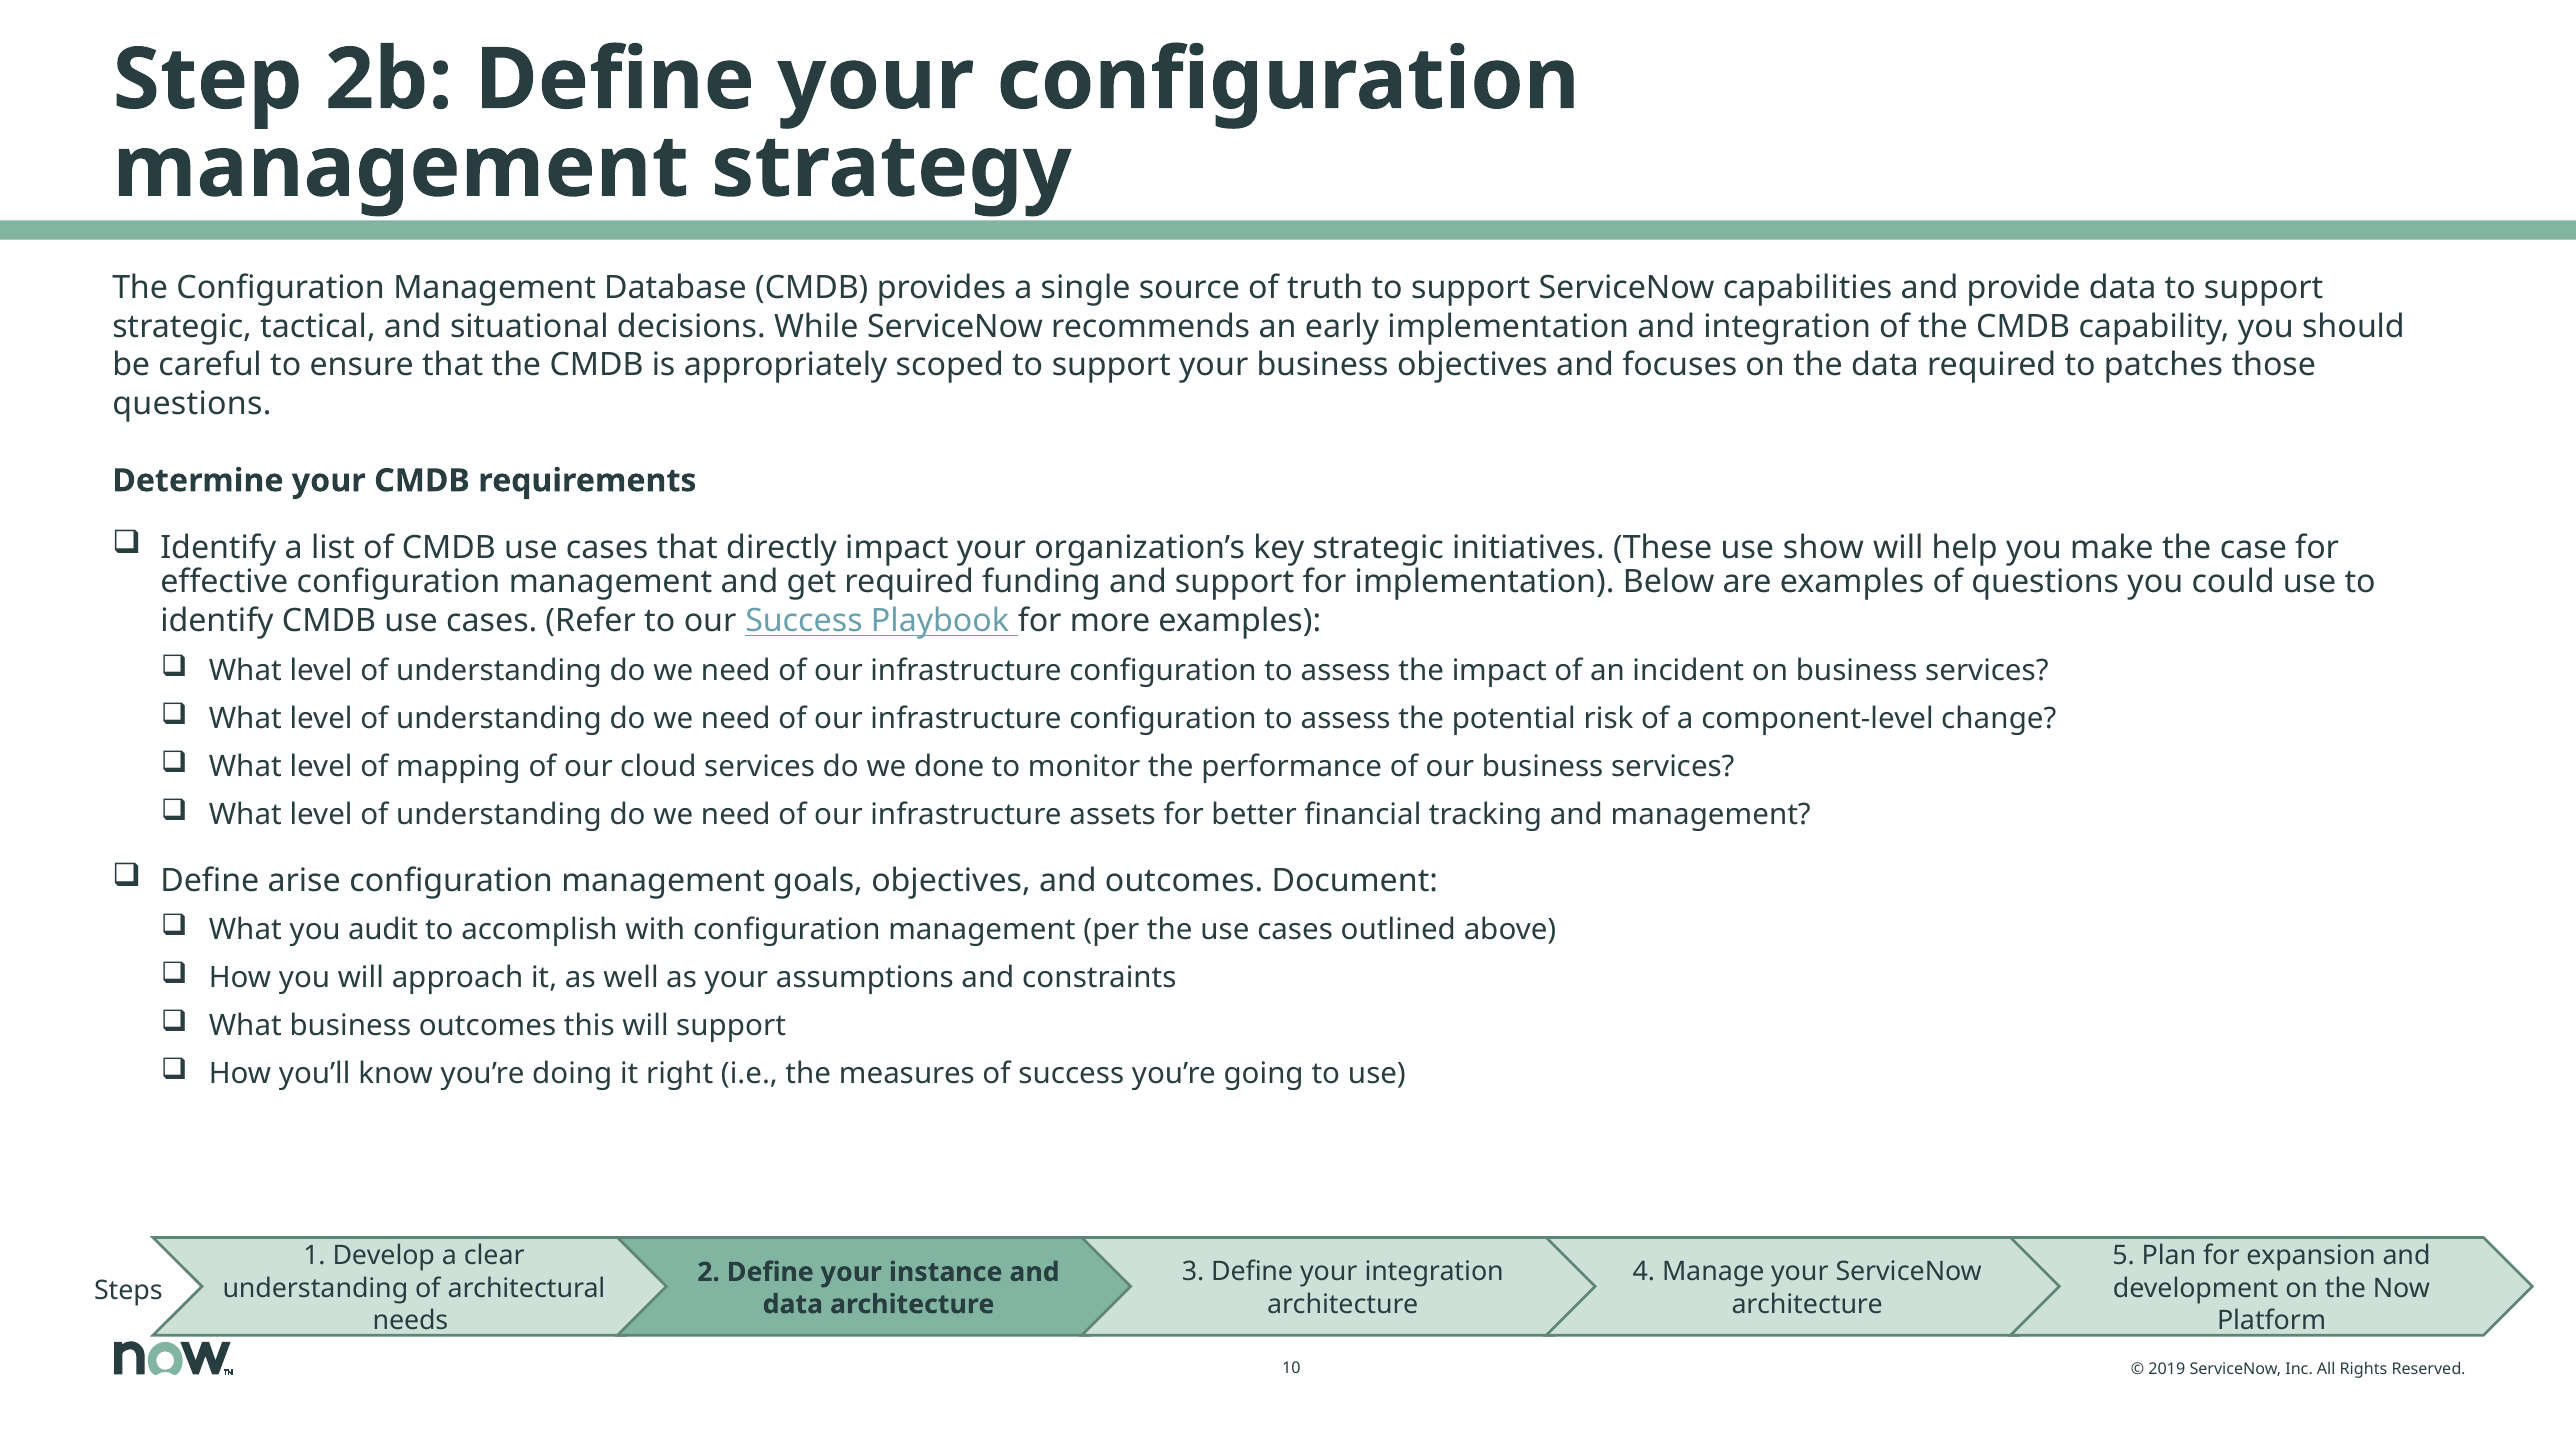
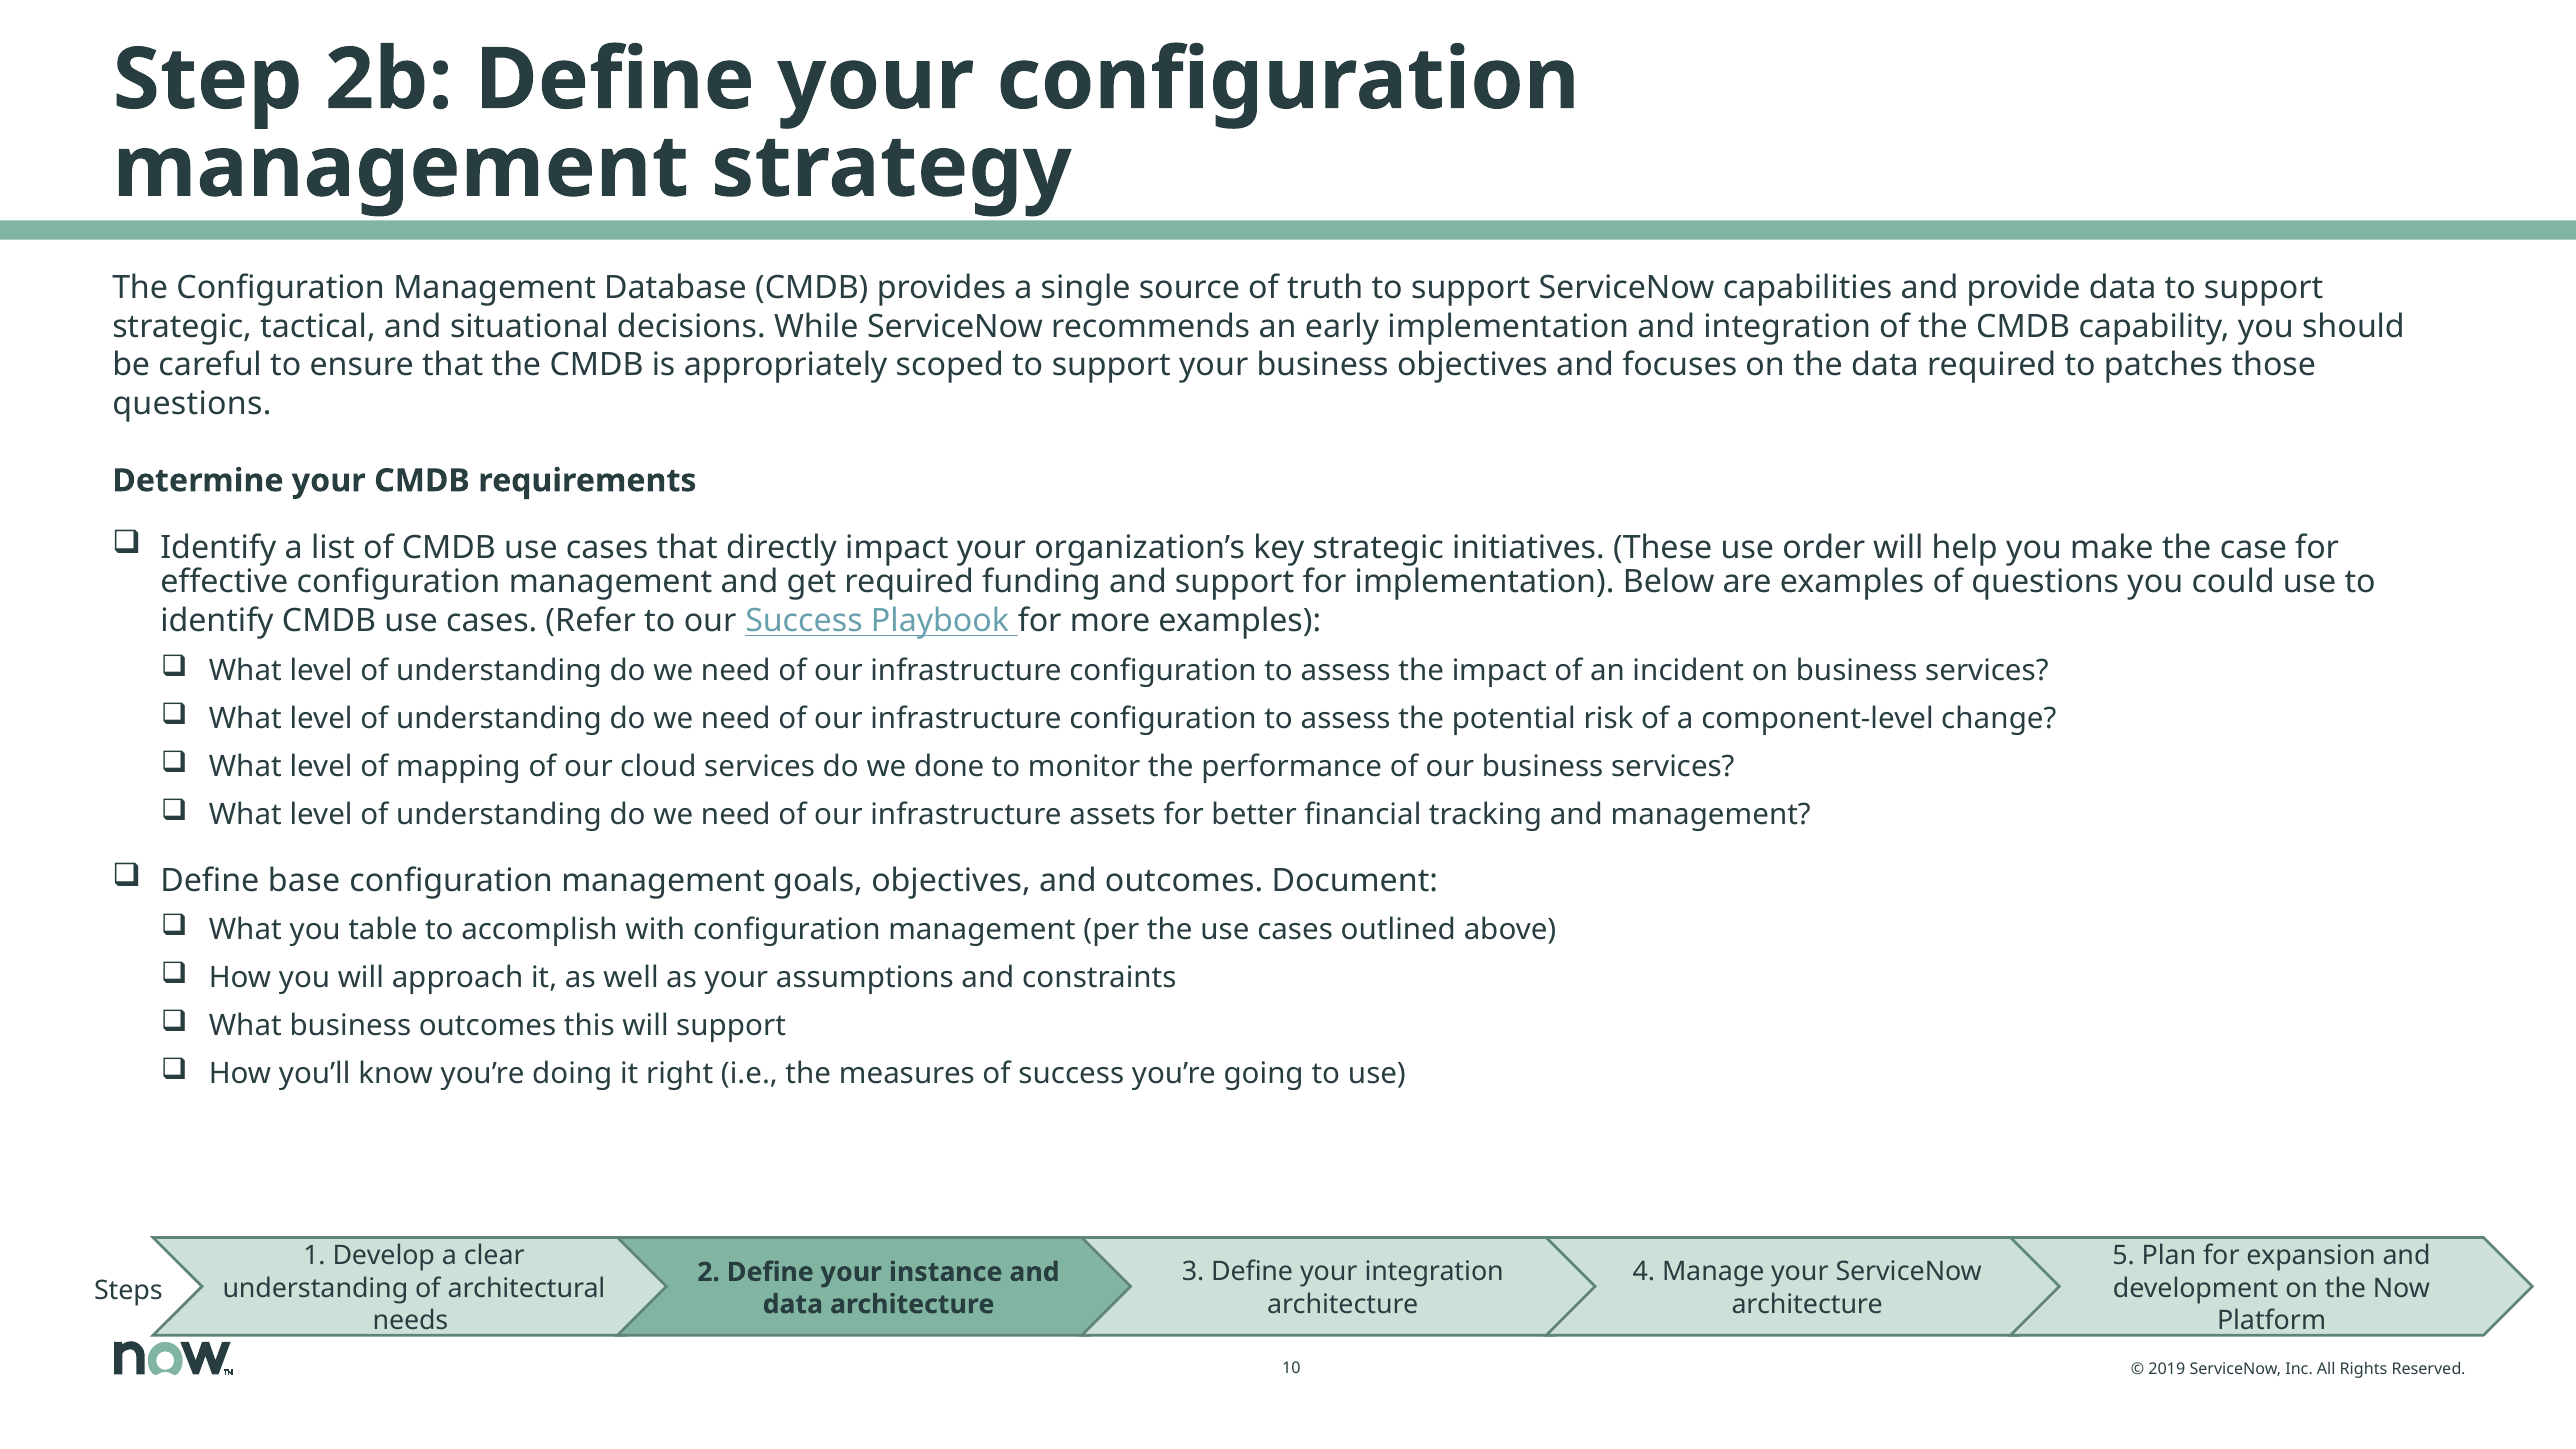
show: show -> order (1824, 548)
arise: arise -> base (304, 881)
audit: audit -> table (383, 930)
